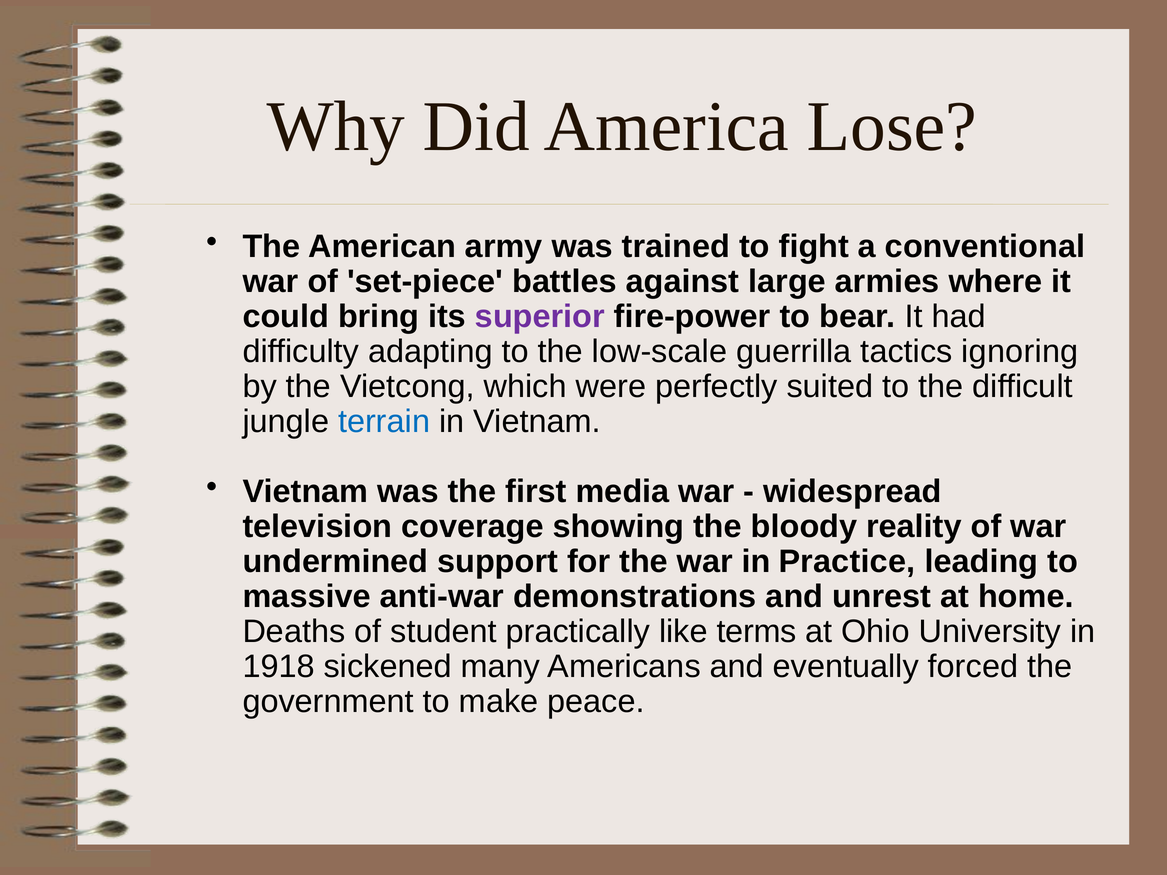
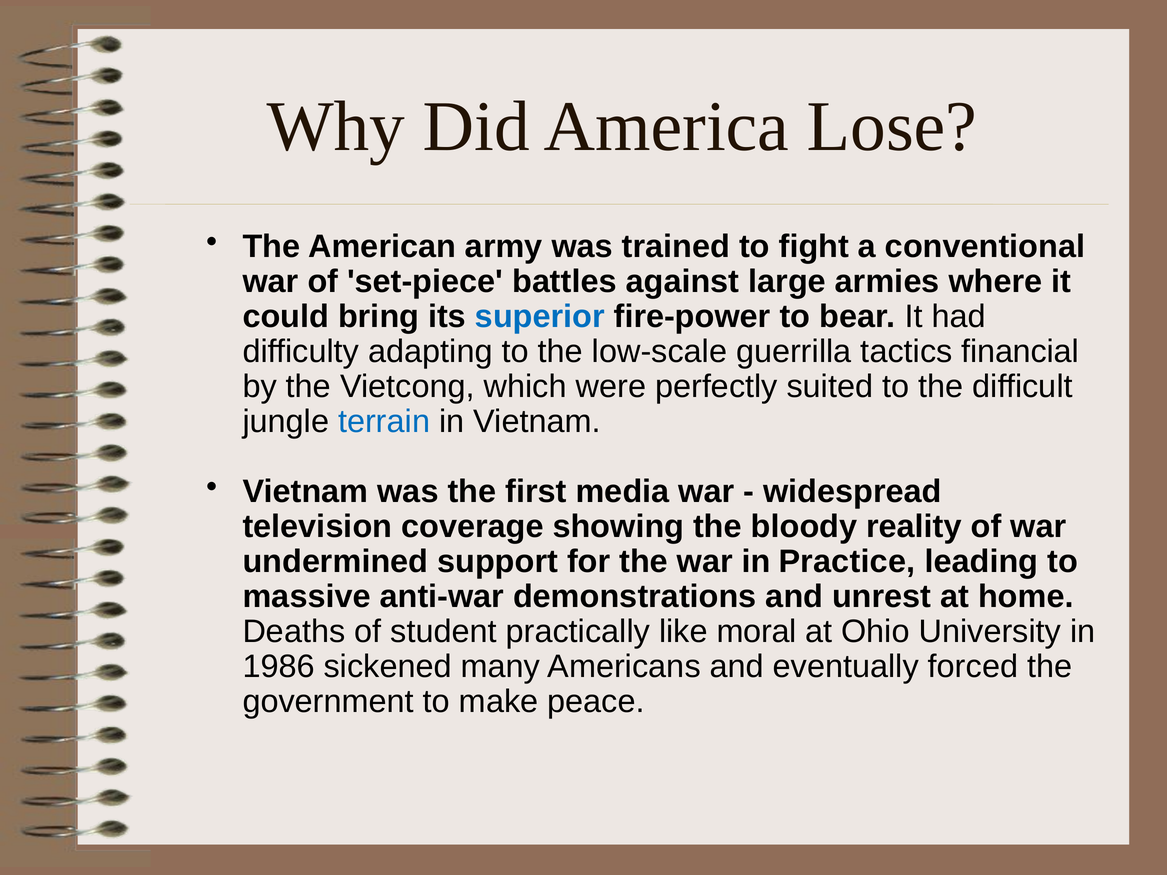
superior colour: purple -> blue (540, 317)
ignoring: ignoring -> financial (1020, 352)
terms: terms -> moral (757, 632)
1918: 1918 -> 1986 (279, 667)
